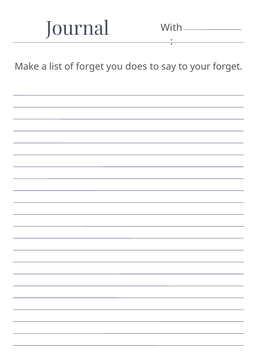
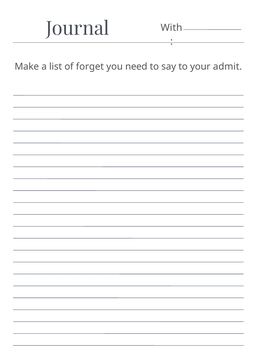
does: does -> need (136, 67)
your forget: forget -> admit (227, 67)
